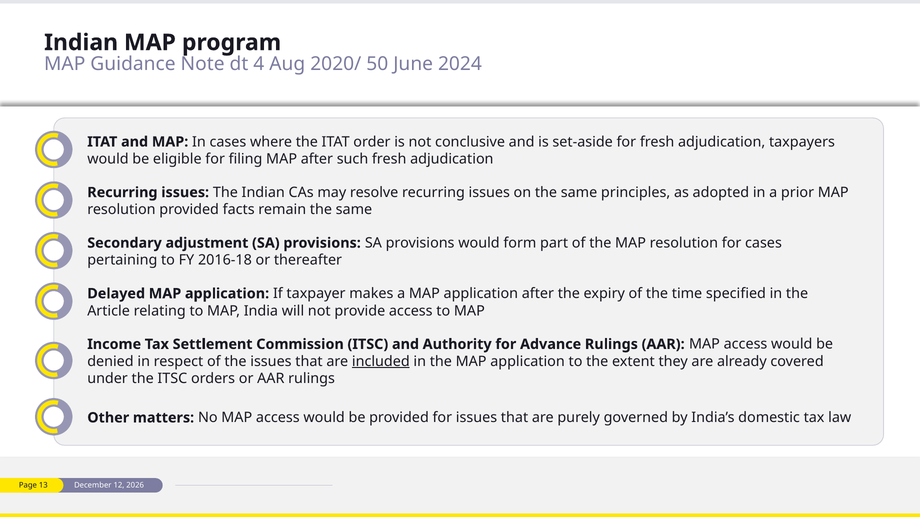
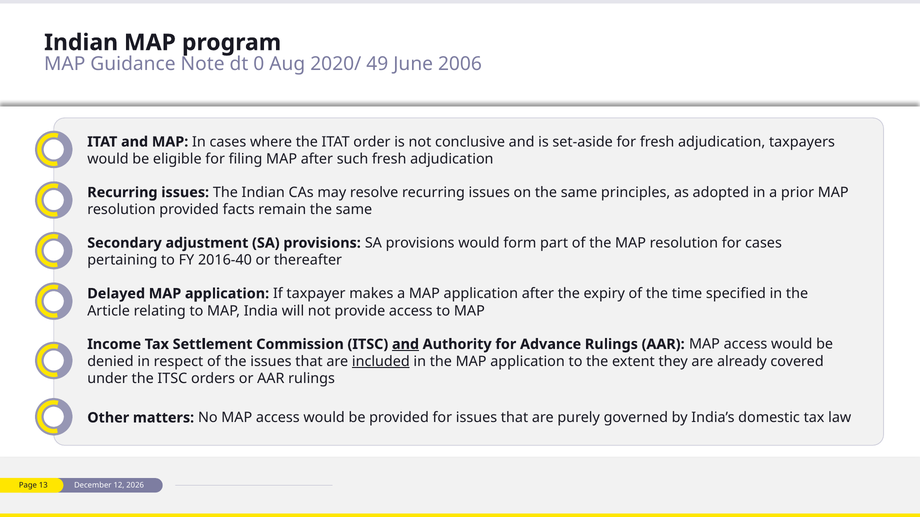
4: 4 -> 0 (259, 64)
50: 50 -> 49 (377, 64)
2024: 2024 -> 2006 (460, 64)
2016-18: 2016-18 -> 2016-40 (225, 260)
and underline: none -> present (405, 345)
